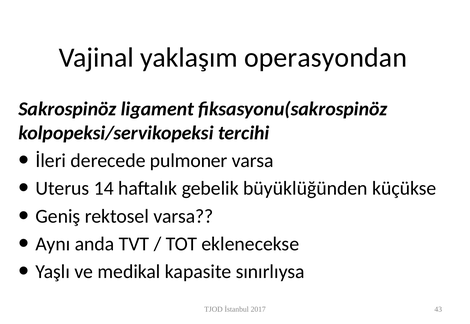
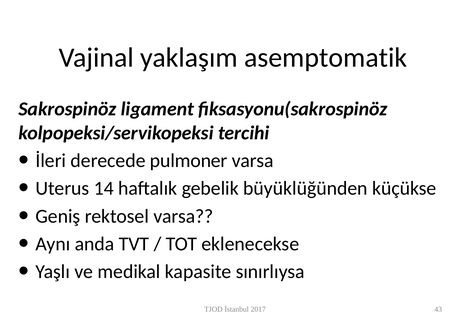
operasyondan: operasyondan -> asemptomatik (326, 58)
